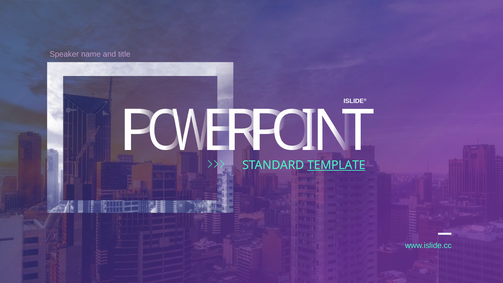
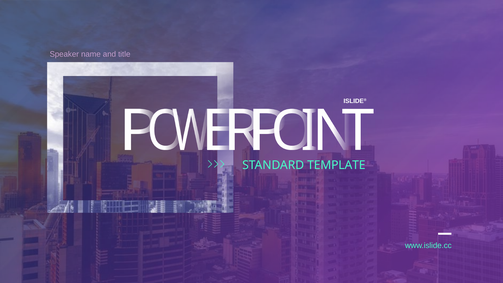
TEMPLATE underline: present -> none (336, 165)
